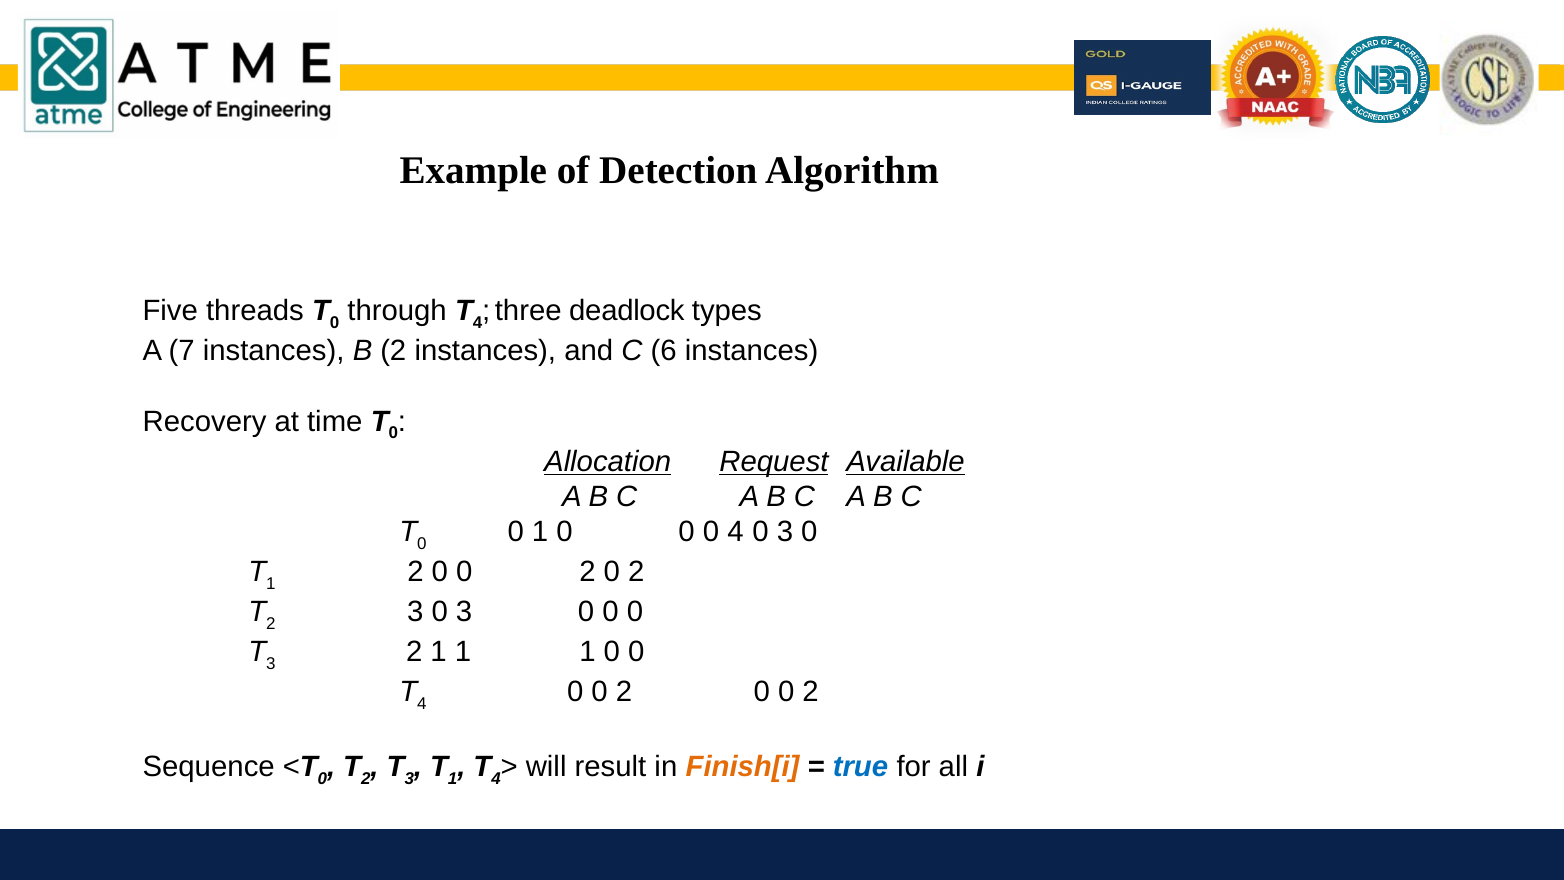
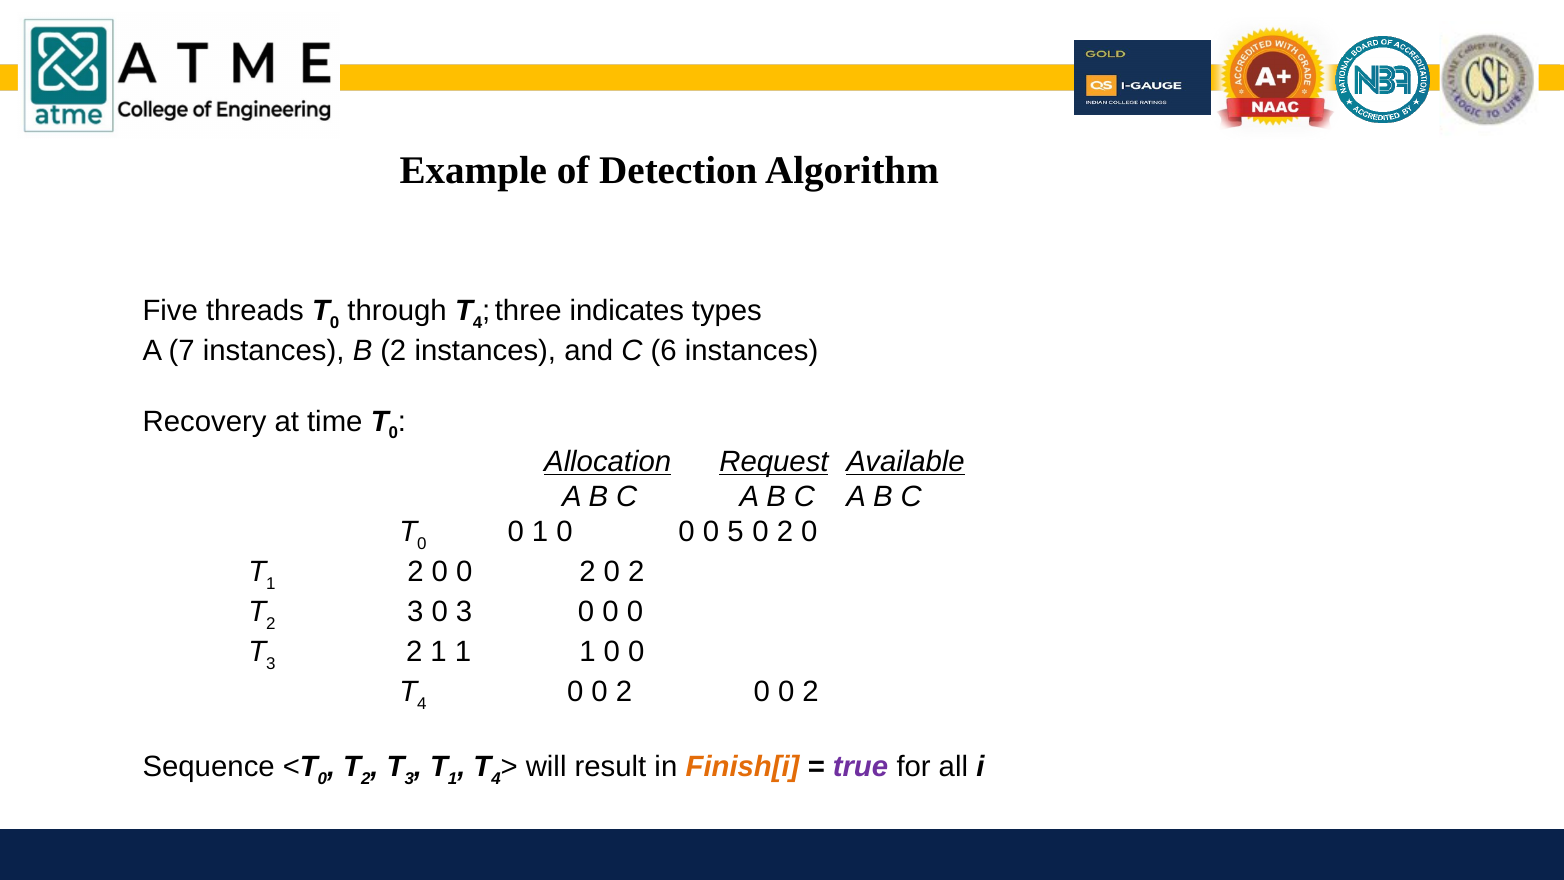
deadlock: deadlock -> indicates (627, 311)
0 4: 4 -> 5 (735, 532)
3: 3 -> 2 (785, 532)
true colour: blue -> purple (860, 767)
